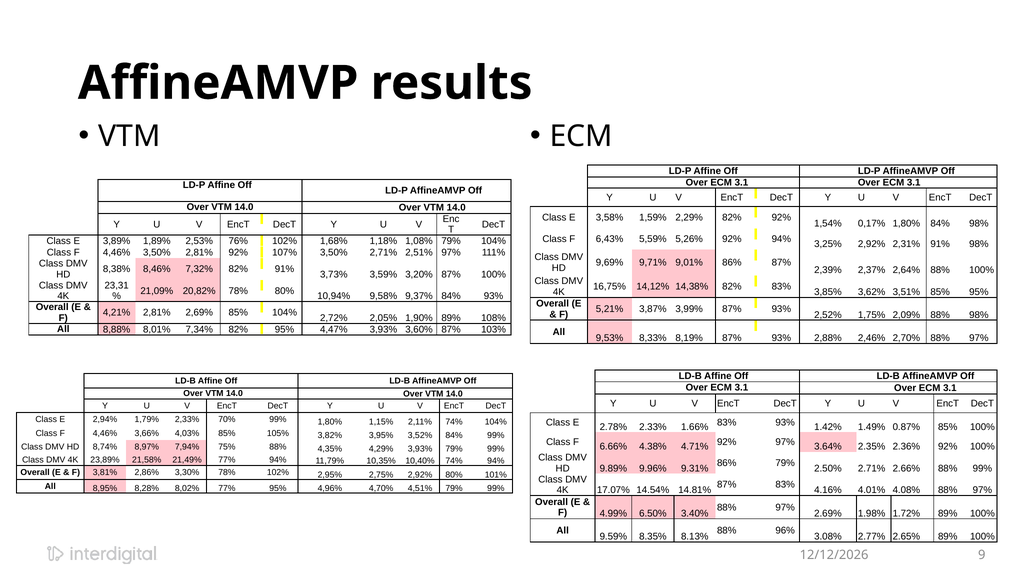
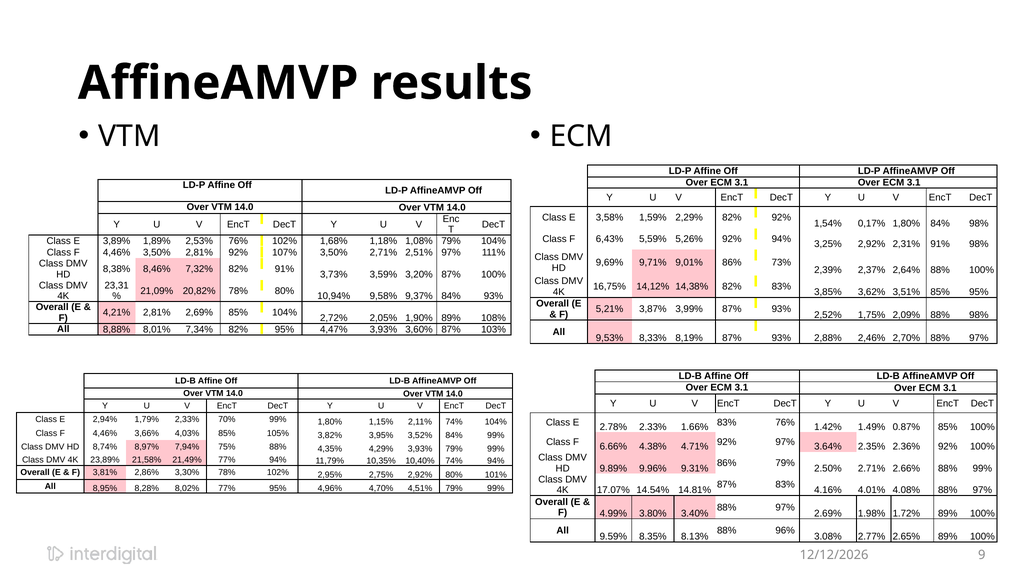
86% 87%: 87% -> 73% (781, 263)
83% 93%: 93% -> 76% (785, 423)
6.50%: 6.50% -> 3.80% (653, 514)
